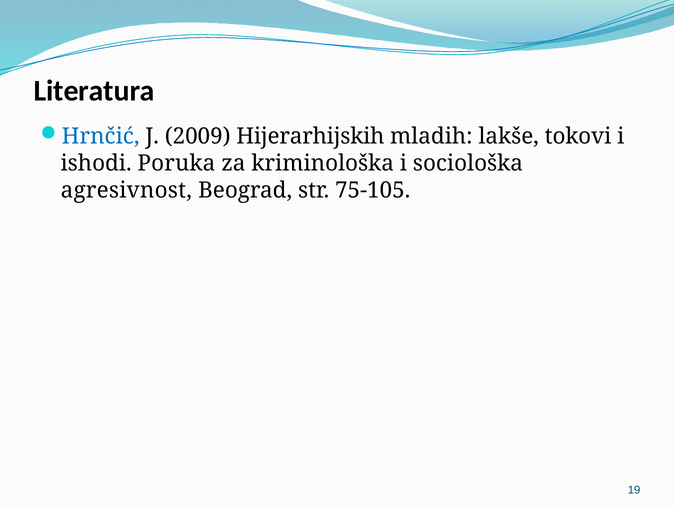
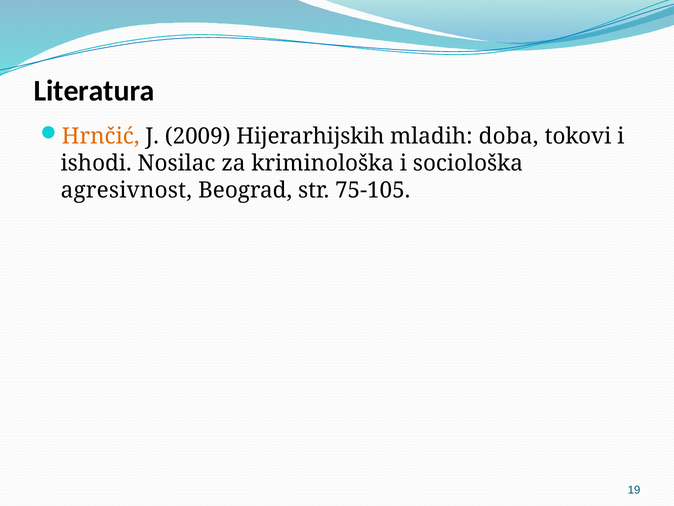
Hrnčić colour: blue -> orange (101, 136)
lakše: lakše -> doba (509, 136)
Poruka: Poruka -> Nosilac (177, 163)
